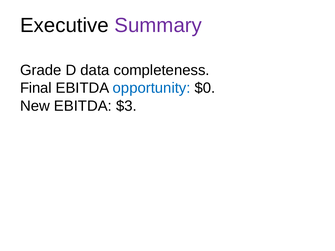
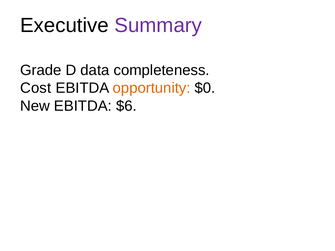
Final: Final -> Cost (36, 88)
opportunity colour: blue -> orange (152, 88)
$3: $3 -> $6 (126, 106)
